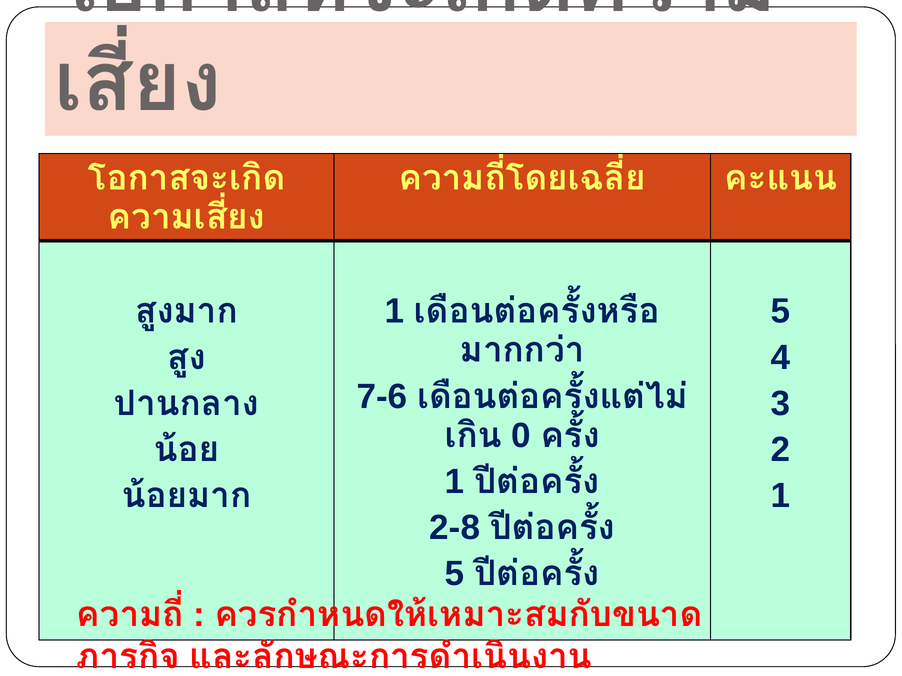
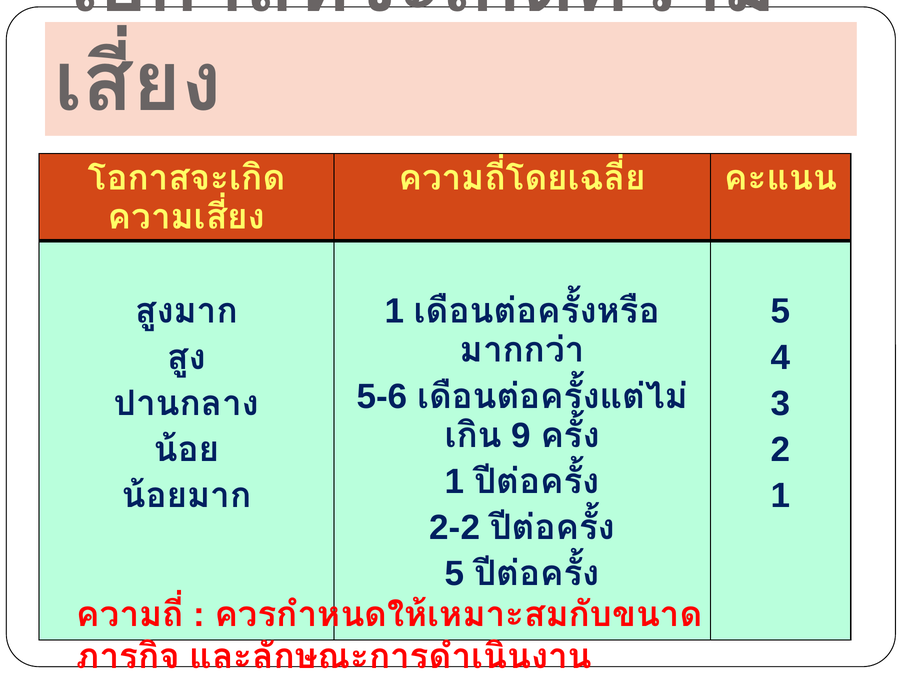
7-6: 7-6 -> 5-6 (382, 397)
0: 0 -> 9 (521, 436)
2-8: 2-8 -> 2-2 (455, 528)
